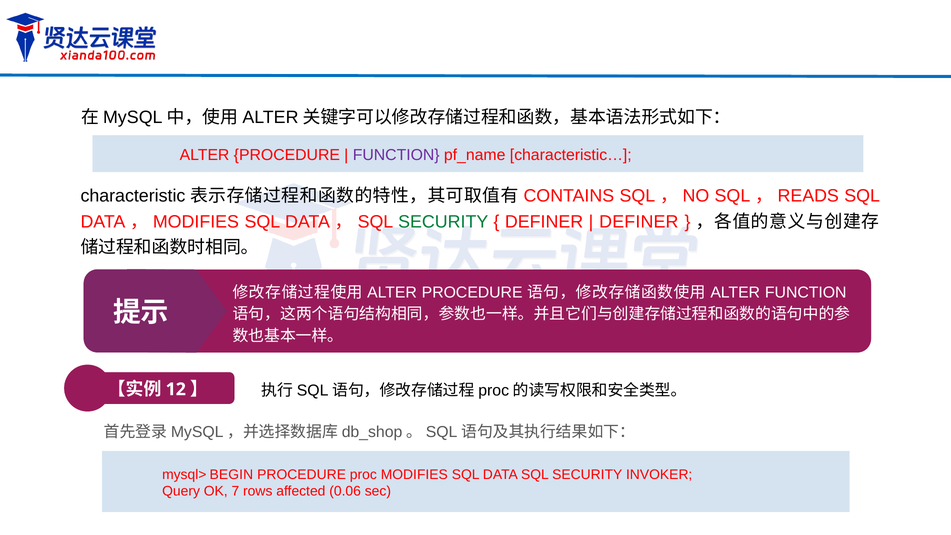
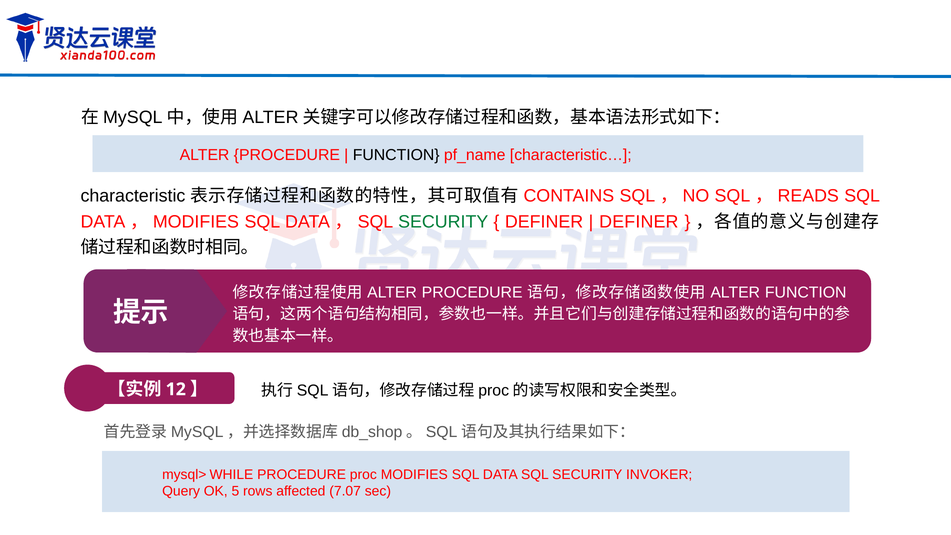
FUNCTION colour: purple -> black (396, 155)
BEGIN: BEGIN -> WHILE (231, 475)
7: 7 -> 5 (235, 491)
0.06: 0.06 -> 7.07 (345, 491)
